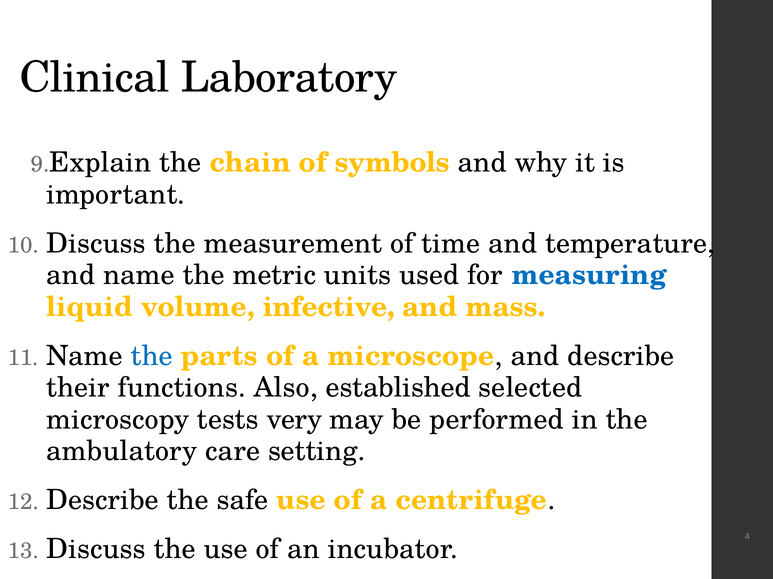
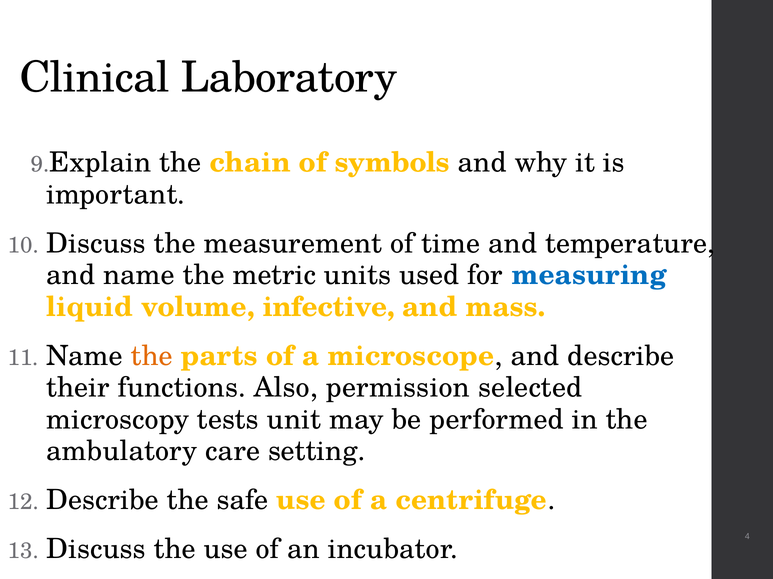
the colour: blue -> orange (152, 356)
established: established -> permission (398, 388)
very: very -> unit (294, 420)
